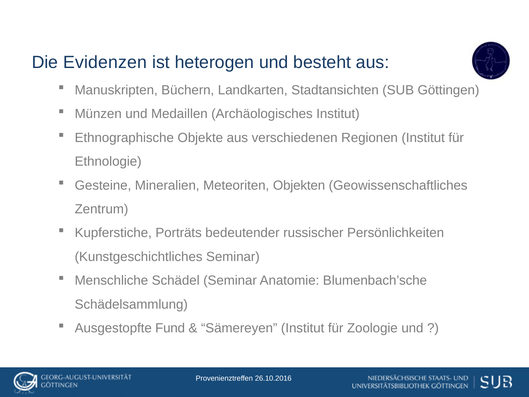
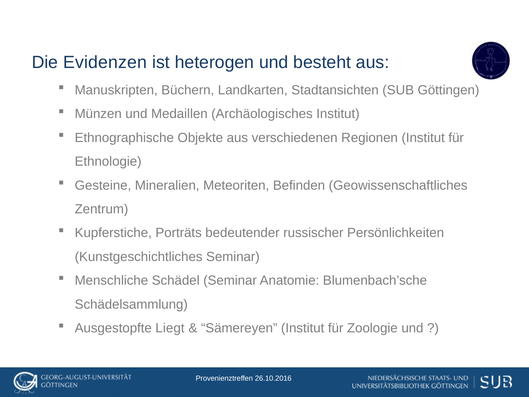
Objekten: Objekten -> Befinden (299, 185)
Fund: Fund -> Liegt (170, 328)
